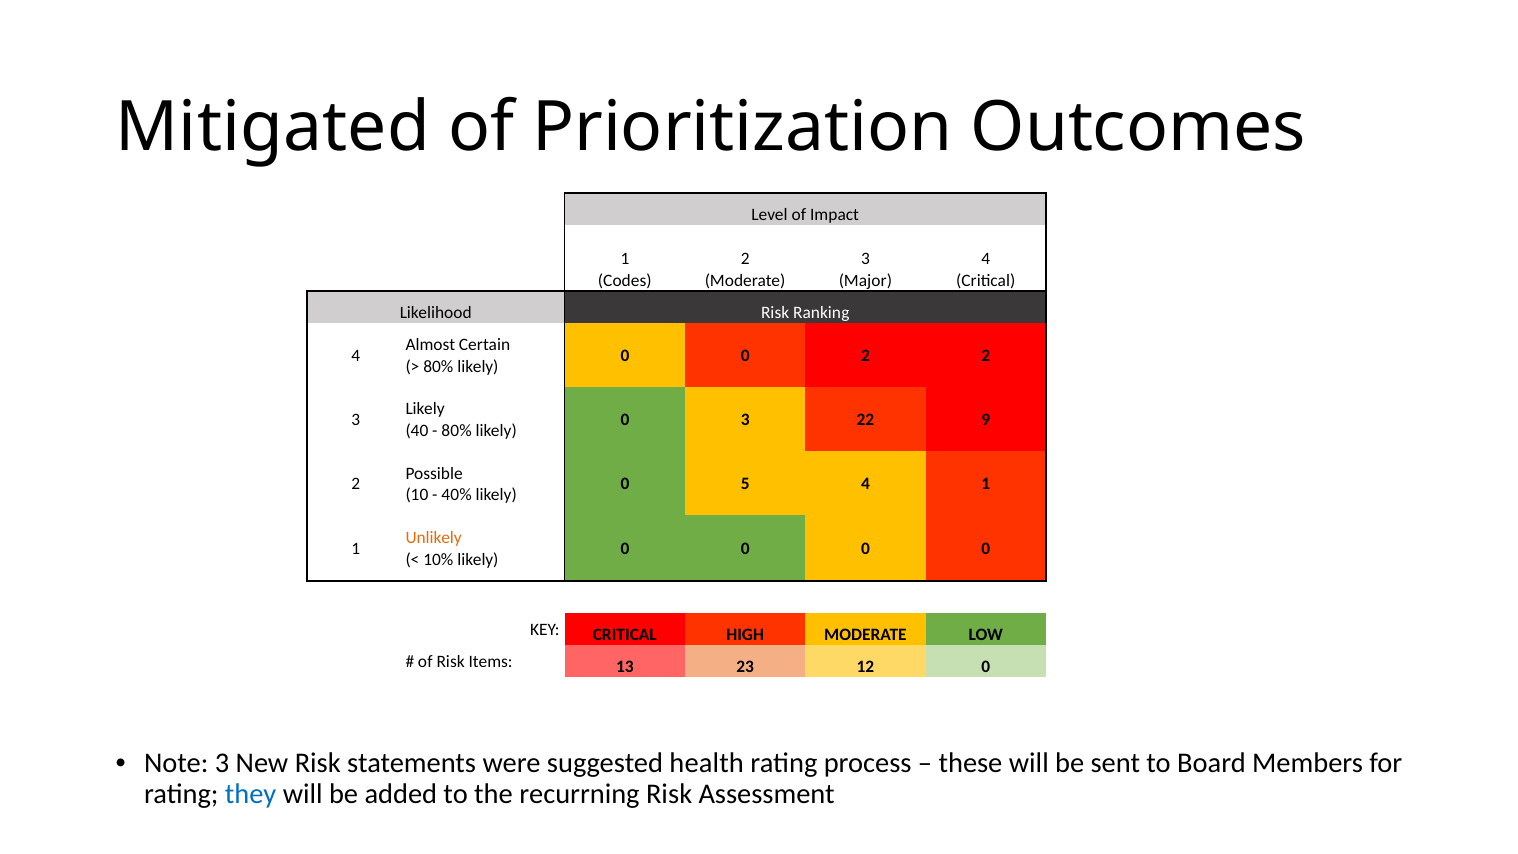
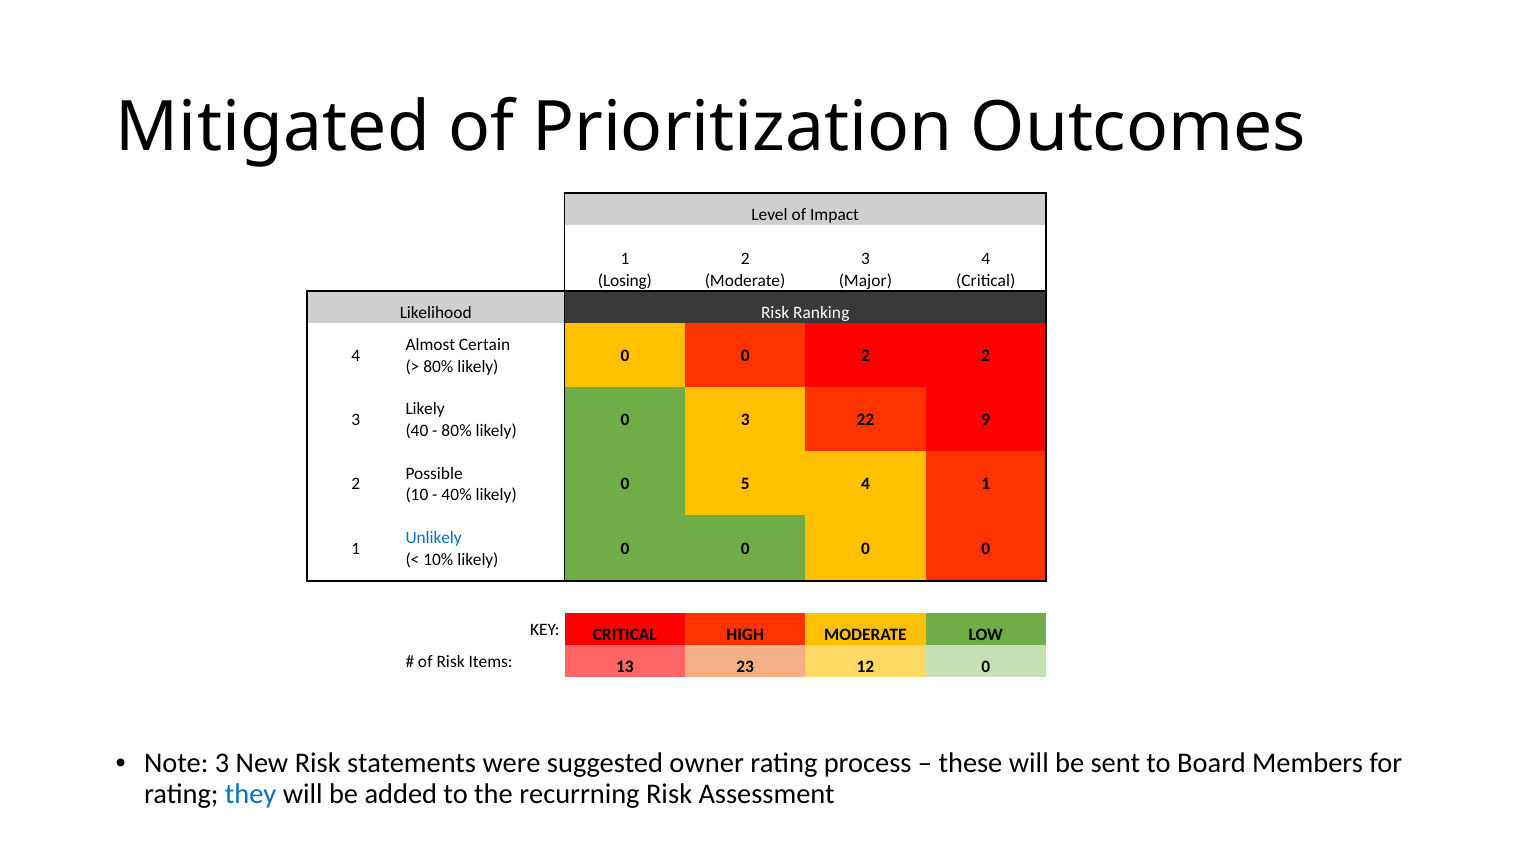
Codes: Codes -> Losing (625, 280)
Unlikely colour: orange -> blue (434, 538)
health: health -> owner (707, 763)
